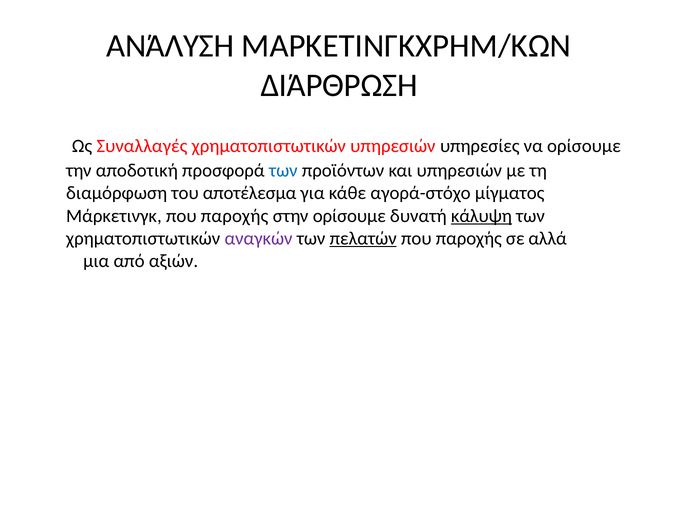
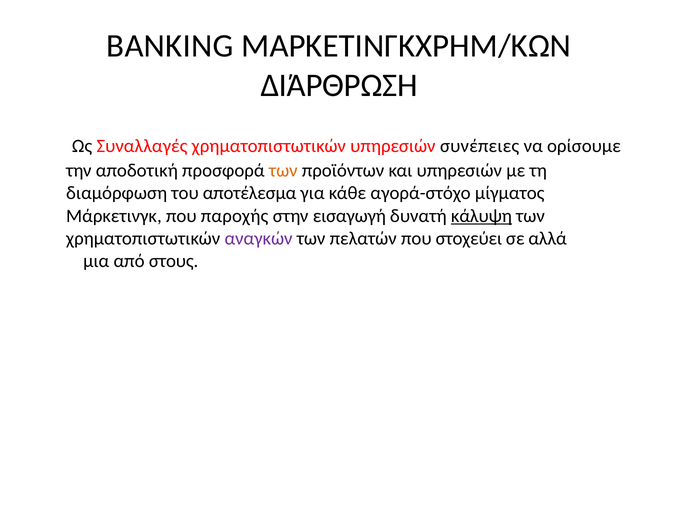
ΑΝΆΛΥΣΗ: ΑΝΆΛΥΣΗ -> BANKING (170, 46)
υπηρεσίες: υπηρεσίες -> συνέπειες (480, 146)
των colour: blue -> orange (283, 171)
στην ορίσουμε: ορίσουμε -> εισαγωγή (349, 216)
πελατών underline: present -> none (363, 239)
παροχής: παροχής -> στοχεύει (469, 239)
αξιών: αξιών -> στους (174, 261)
